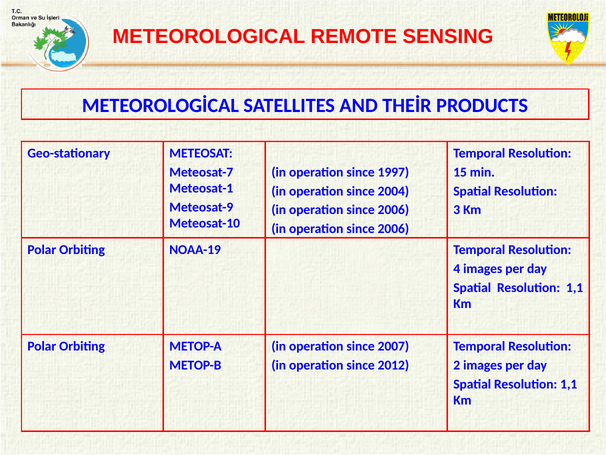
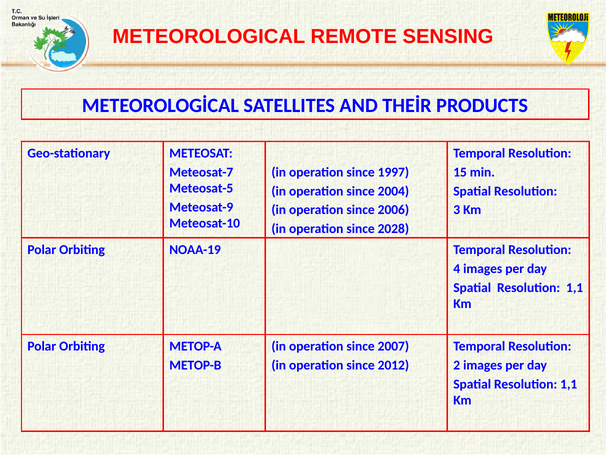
Meteosat-1: Meteosat-1 -> Meteosat-5 (201, 188)
2006: 2006 -> 2028 (393, 229)
